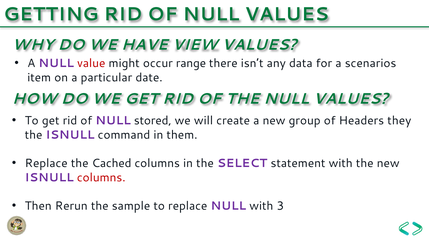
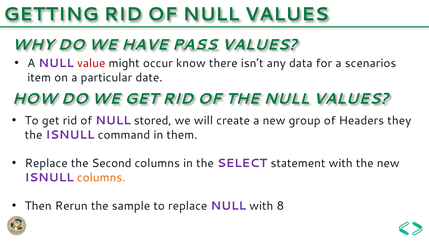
VIEW: VIEW -> PASS (195, 45)
range: range -> know (191, 63)
Cached: Cached -> Second (112, 163)
columns colour: red -> orange (101, 177)
3: 3 -> 8 (280, 205)
